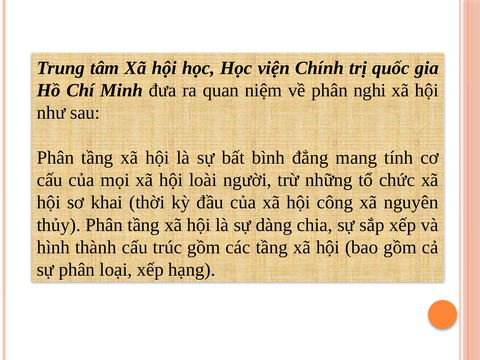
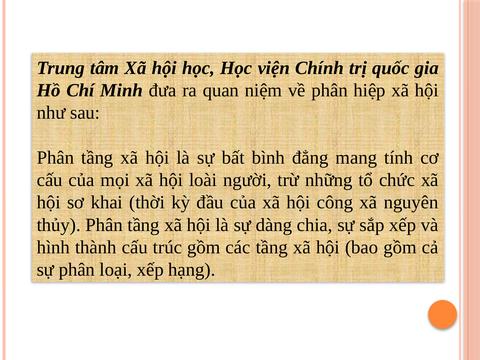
nghi: nghi -> hiệp (370, 90)
